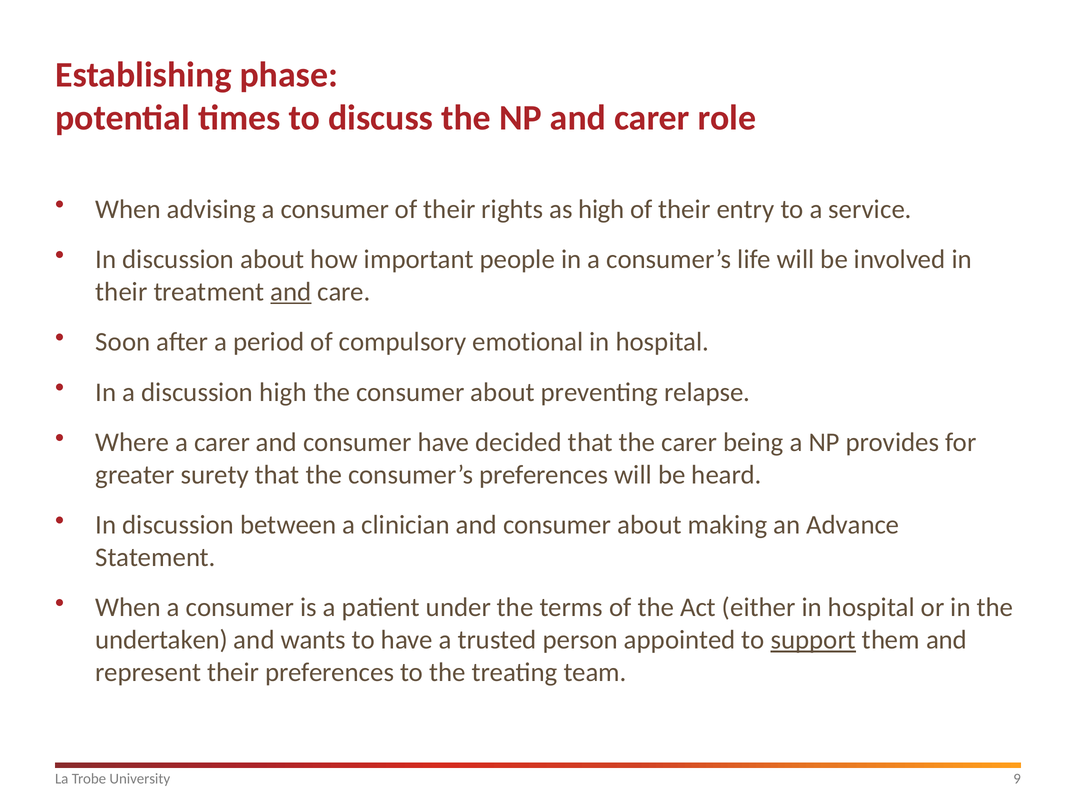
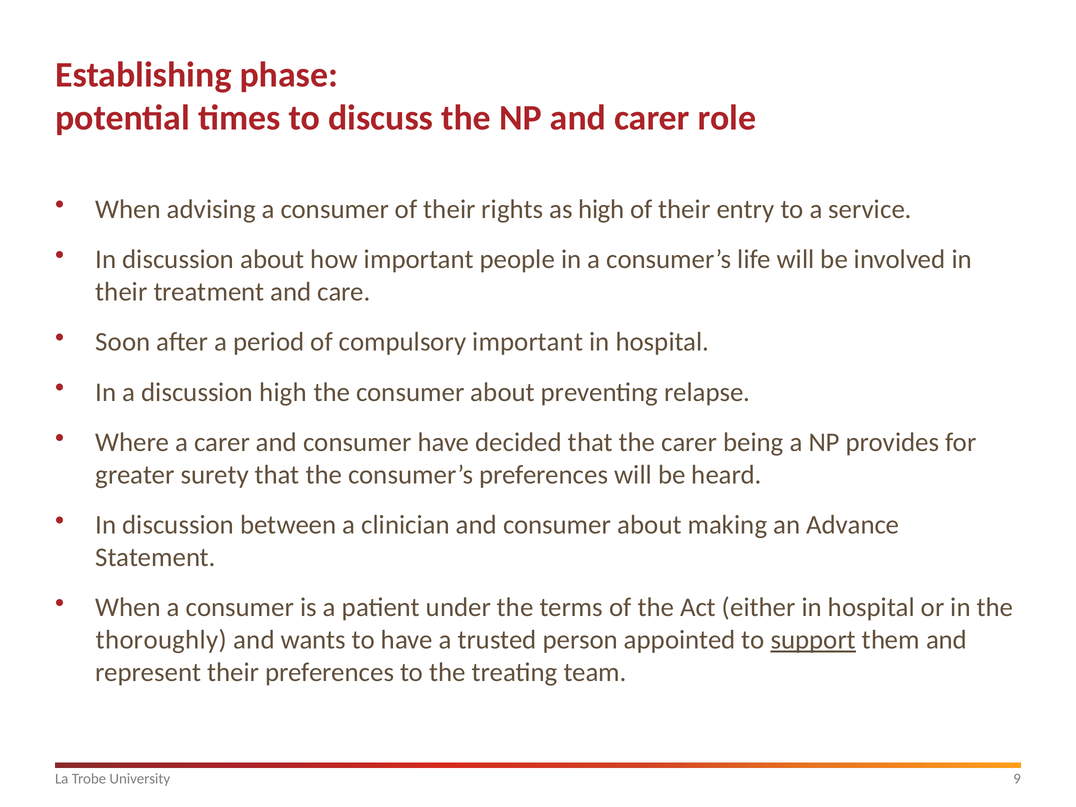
and underline: present -> none (291, 292)
compulsory emotional: emotional -> important (528, 342)
undertaken: undertaken -> thoroughly (161, 640)
